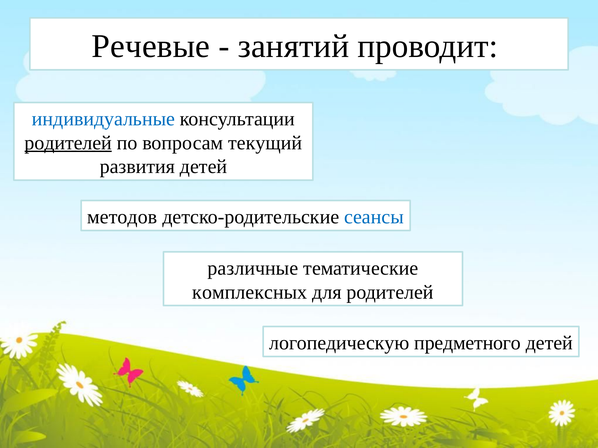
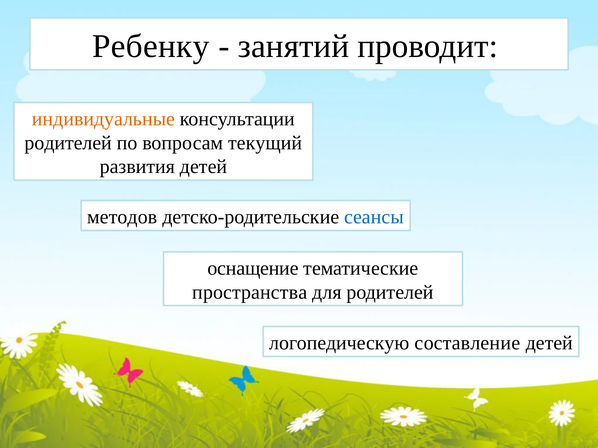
Речевые: Речевые -> Ребенку (151, 46)
индивидуальные colour: blue -> orange (103, 119)
родителей underline: present -> none (68, 143)
различные: различные -> оснащение (253, 269)
комплексных: комплексных -> пространства (250, 292)
предметного: предметного -> составление (467, 343)
